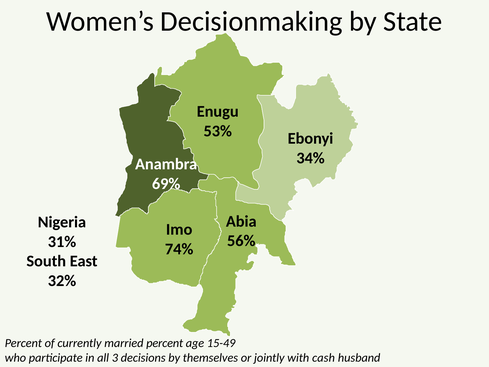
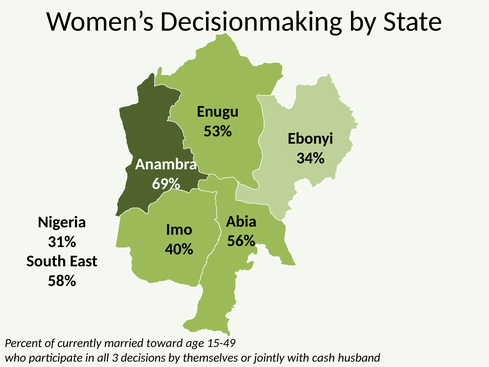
74%: 74% -> 40% (179, 249)
32%: 32% -> 58% (62, 281)
married percent: percent -> toward (165, 343)
